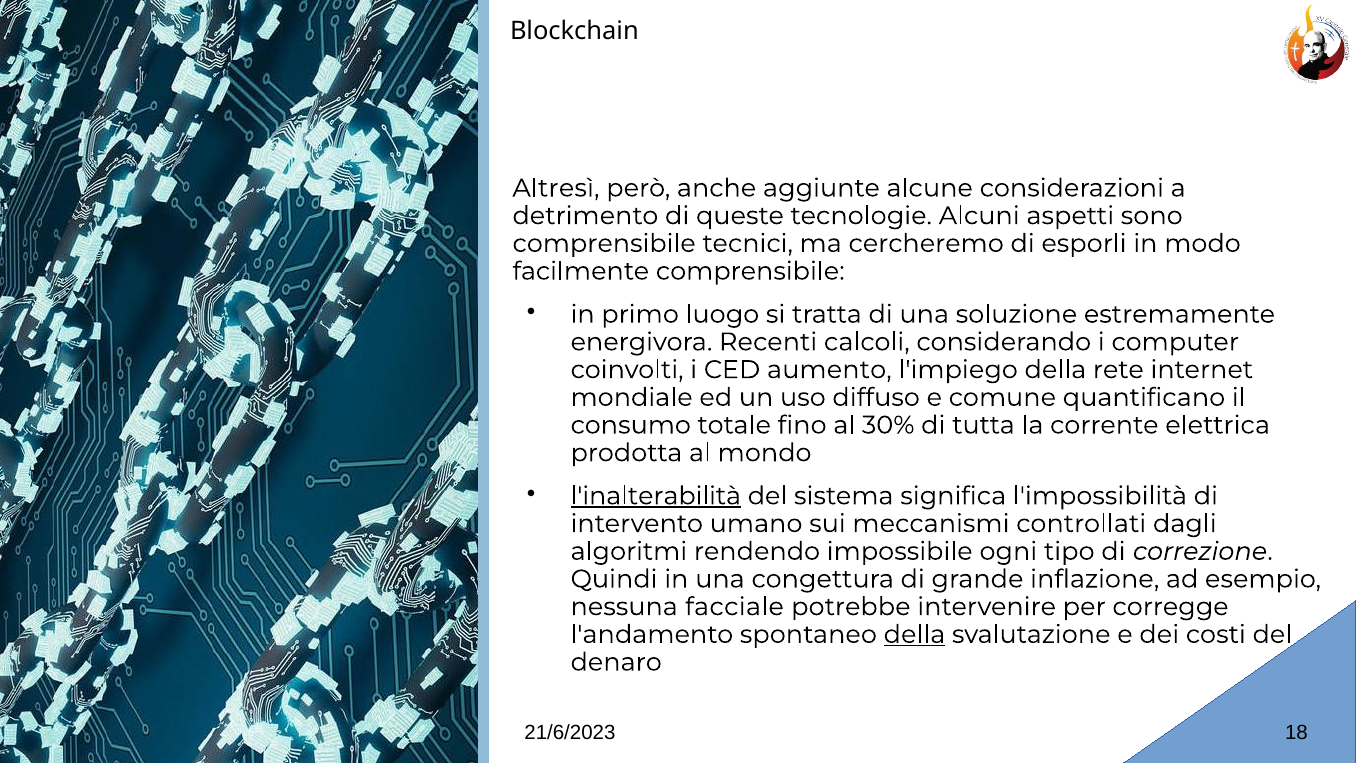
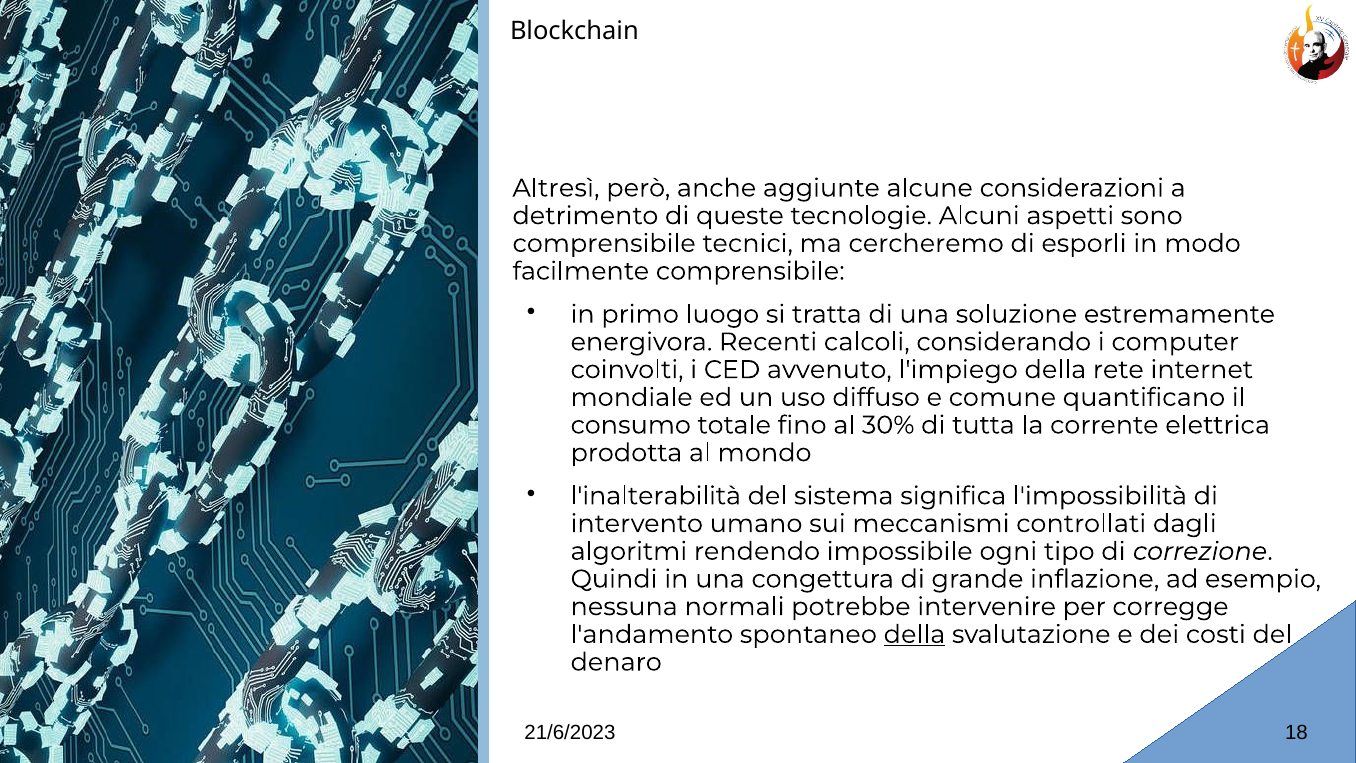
aumento: aumento -> avvenuto (829, 370)
l'inalterabilità underline: present -> none (656, 496)
facciale: facciale -> normali (735, 607)
